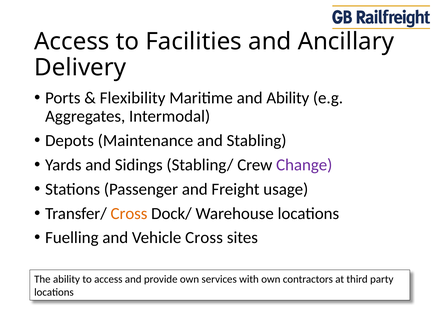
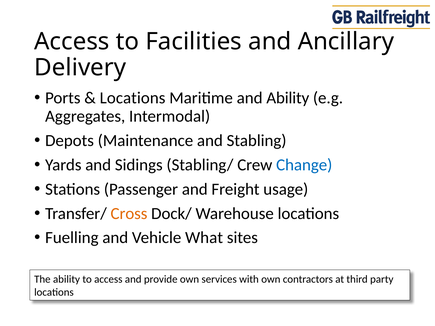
Flexibility: Flexibility -> Locations (133, 98)
Change colour: purple -> blue (304, 165)
Vehicle Cross: Cross -> What (204, 238)
